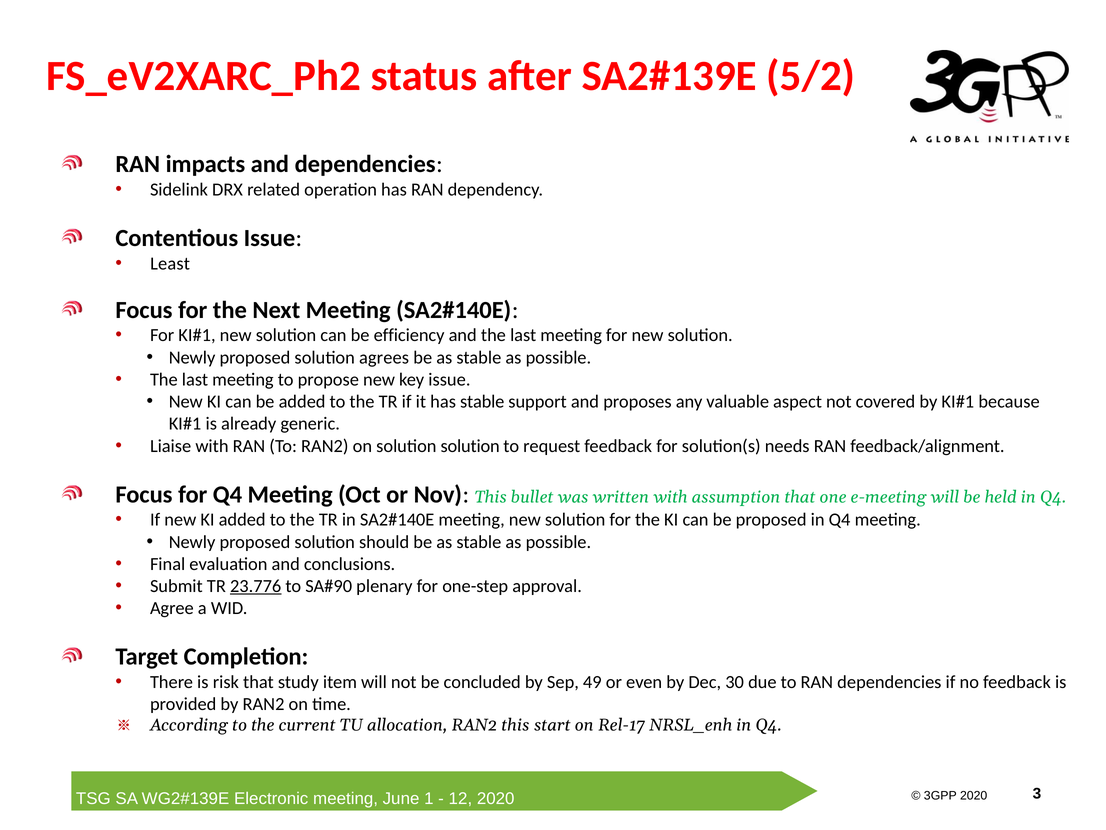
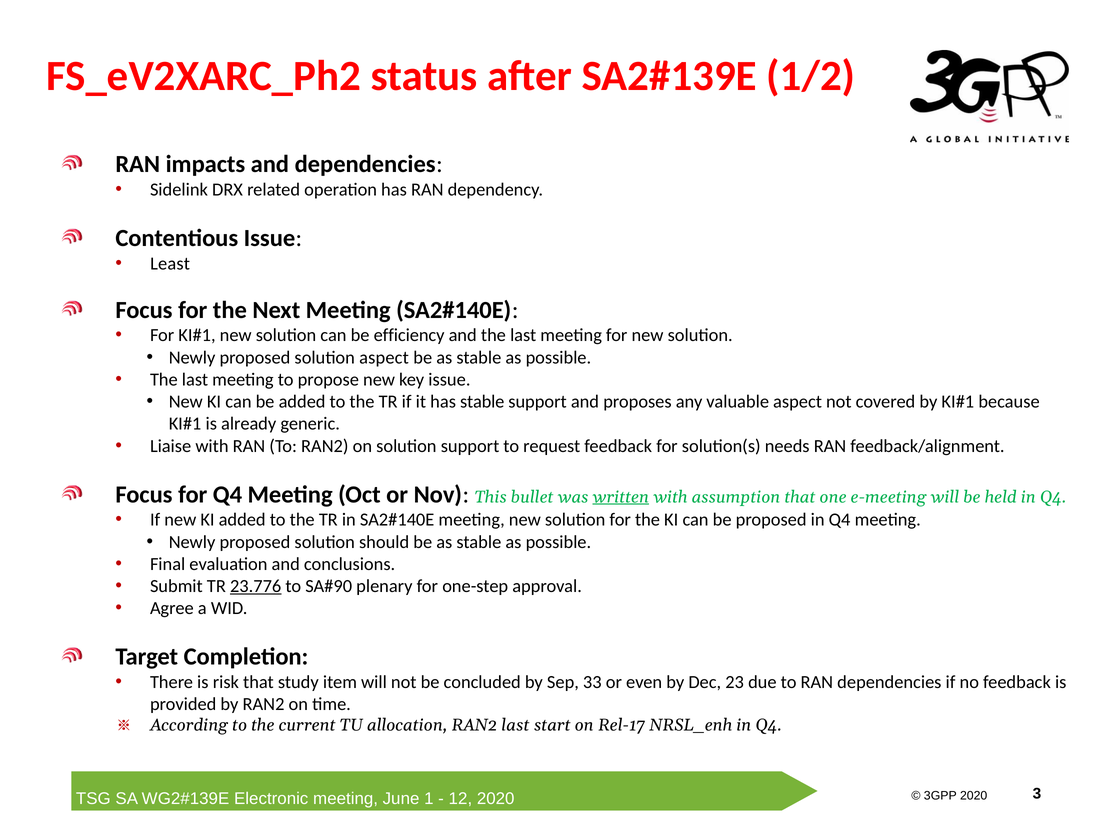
5/2: 5/2 -> 1/2 (811, 76)
solution agrees: agrees -> aspect (384, 357)
solution solution: solution -> support (470, 446)
written underline: none -> present (621, 497)
49: 49 -> 33 (592, 682)
30: 30 -> 23 (735, 682)
RAN2 this: this -> last (515, 725)
